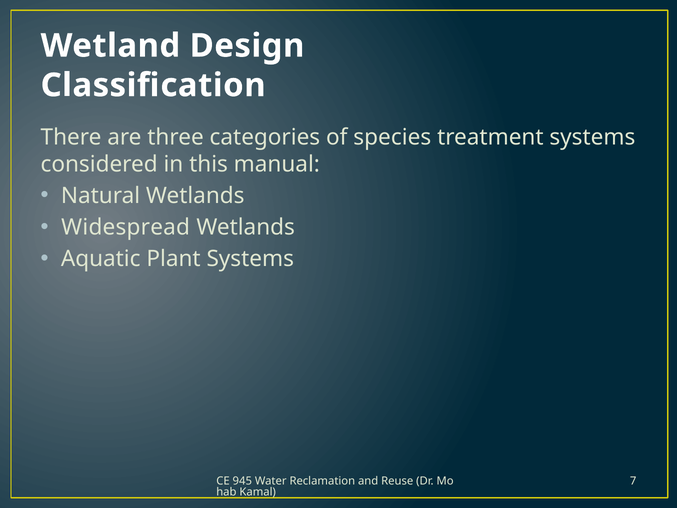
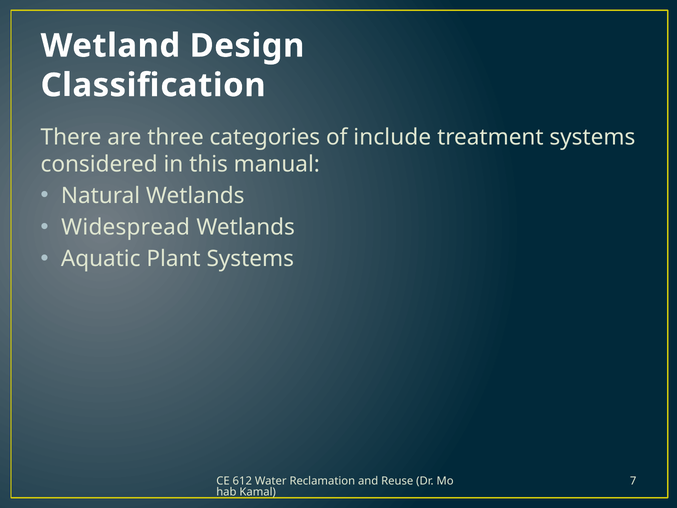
species: species -> include (392, 137)
945: 945 -> 612 (242, 481)
